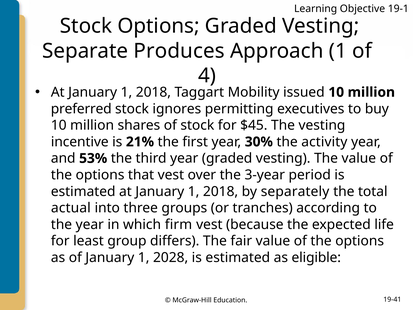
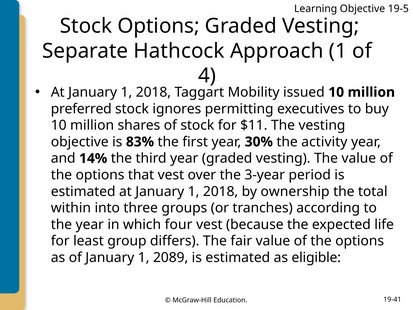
19-1: 19-1 -> 19-5 (398, 9)
Produces: Produces -> Hathcock (179, 51)
$45: $45 -> $11 (254, 125)
incentive: incentive -> objective (80, 142)
21%: 21% -> 83% (140, 142)
53%: 53% -> 14% (93, 158)
separately: separately -> ownership (295, 191)
actual: actual -> within (71, 208)
firm: firm -> four (179, 224)
2028: 2028 -> 2089 (171, 257)
